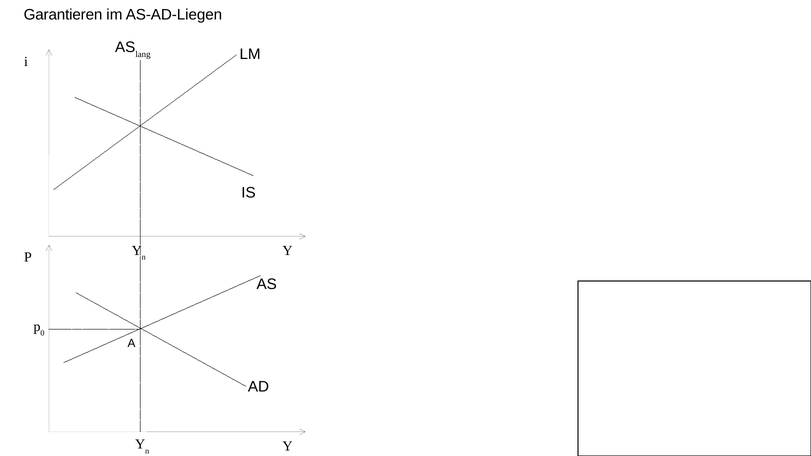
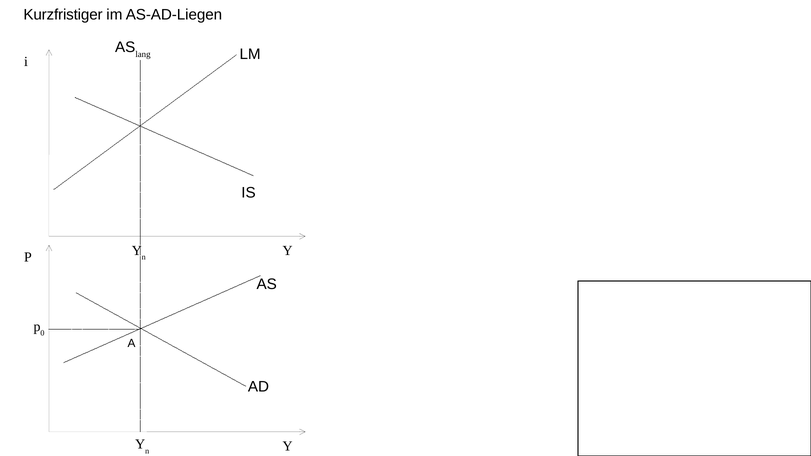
Garantieren: Garantieren -> Kurzfristiger (63, 15)
